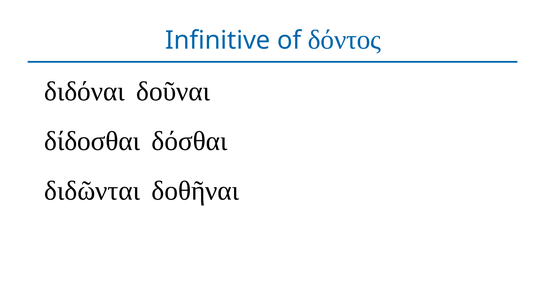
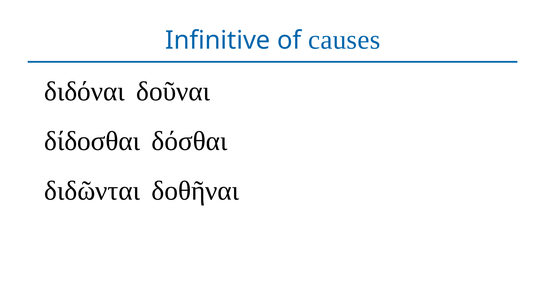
δόντος: δόντος -> causes (344, 40)
